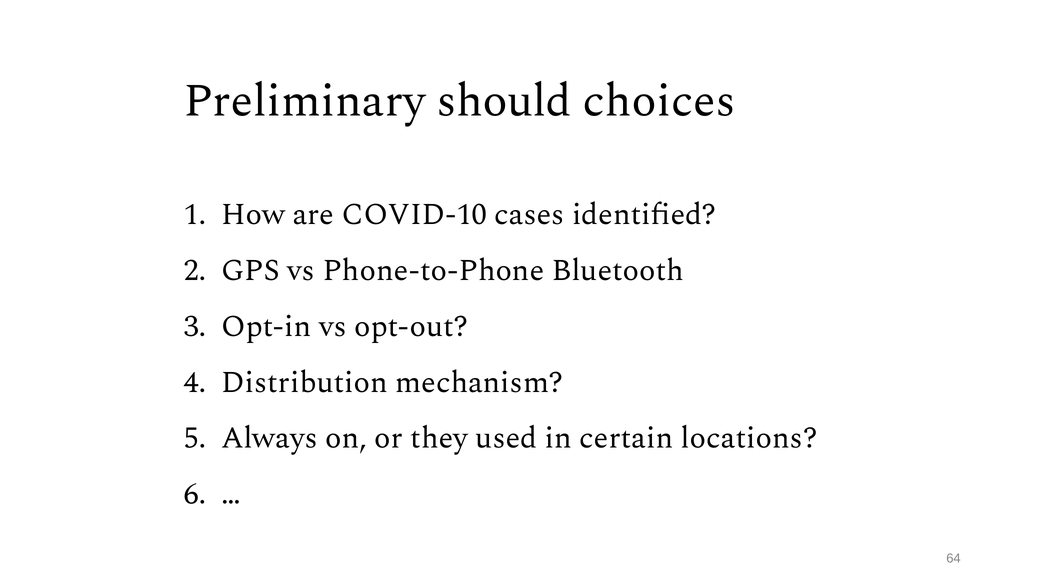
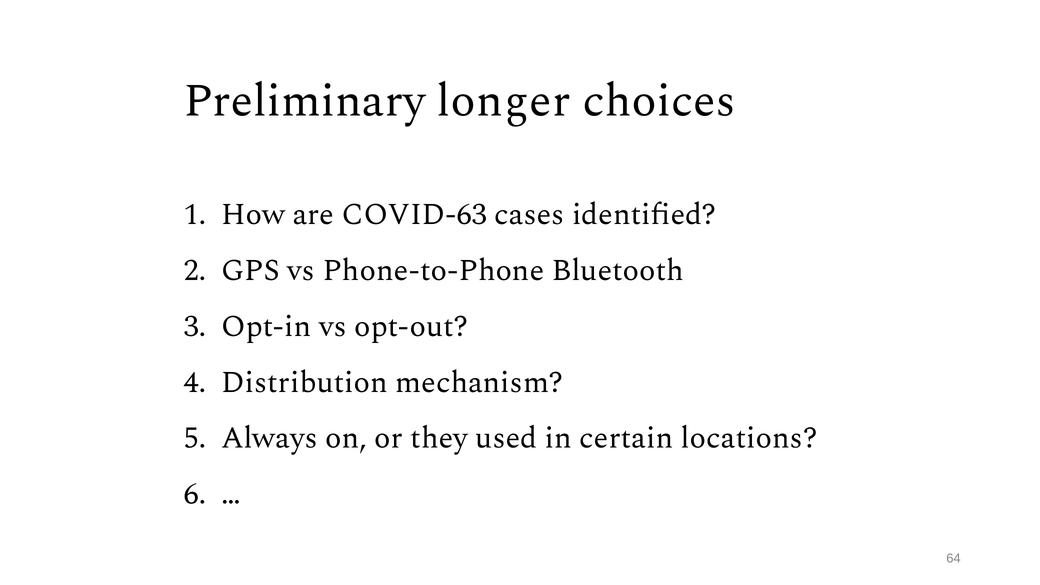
should: should -> longer (504, 100)
COVID-10: COVID-10 -> COVID-63 (414, 214)
